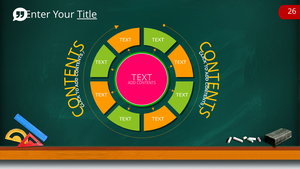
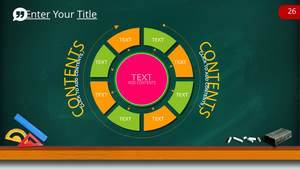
Enter underline: none -> present (38, 15)
